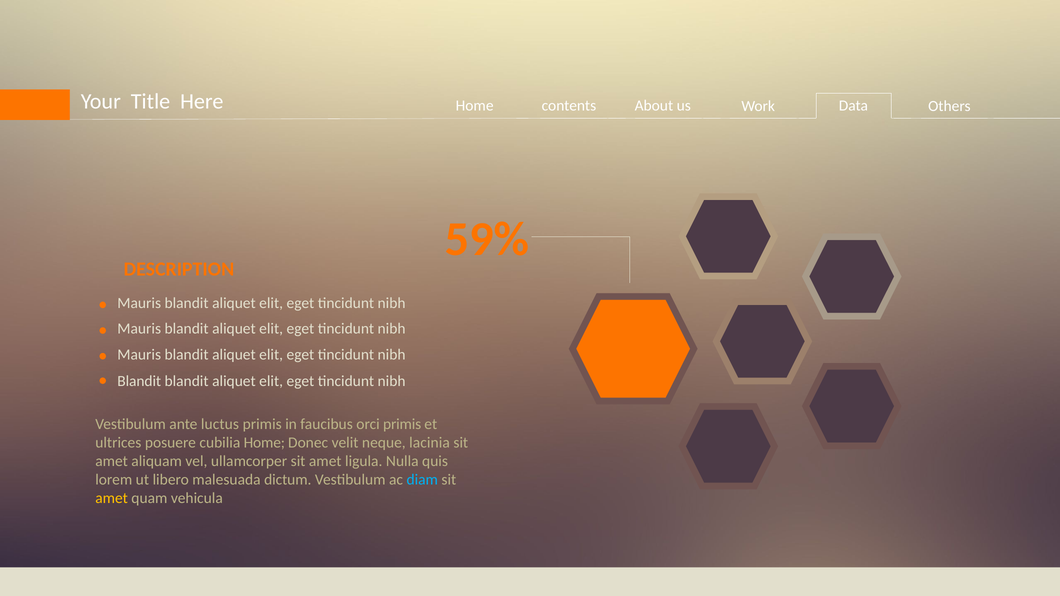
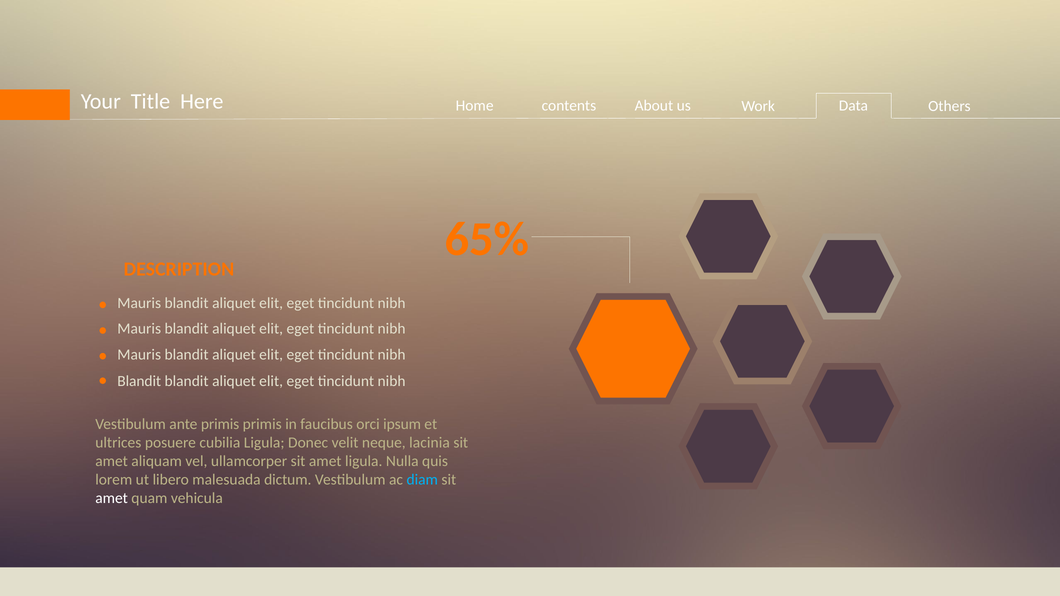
59%: 59% -> 65% (487, 239)
ante luctus: luctus -> primis (220, 424)
orci primis: primis -> ipsum (402, 424)
cubilia Home: Home -> Ligula (264, 443)
amet colour: yellow -> white (112, 498)
